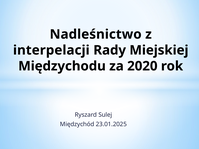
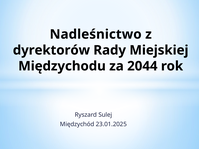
interpelacji: interpelacji -> dyrektorów (51, 50)
2020: 2020 -> 2044 (142, 66)
